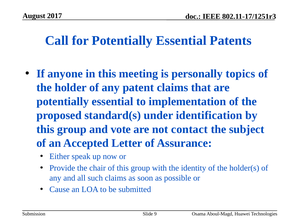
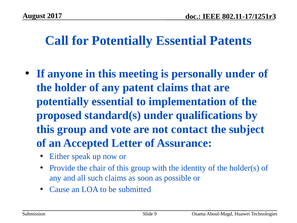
personally topics: topics -> under (240, 74)
identification: identification -> qualifications (209, 115)
